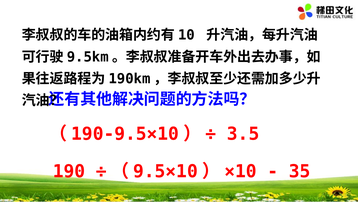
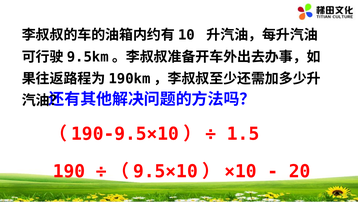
3.5: 3.5 -> 1.5 (243, 133)
35: 35 -> 20 (300, 171)
